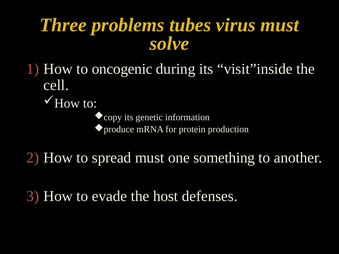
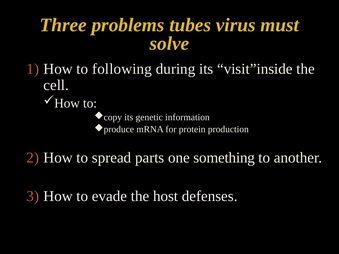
oncogenic: oncogenic -> following (122, 69)
spread must: must -> parts (150, 158)
